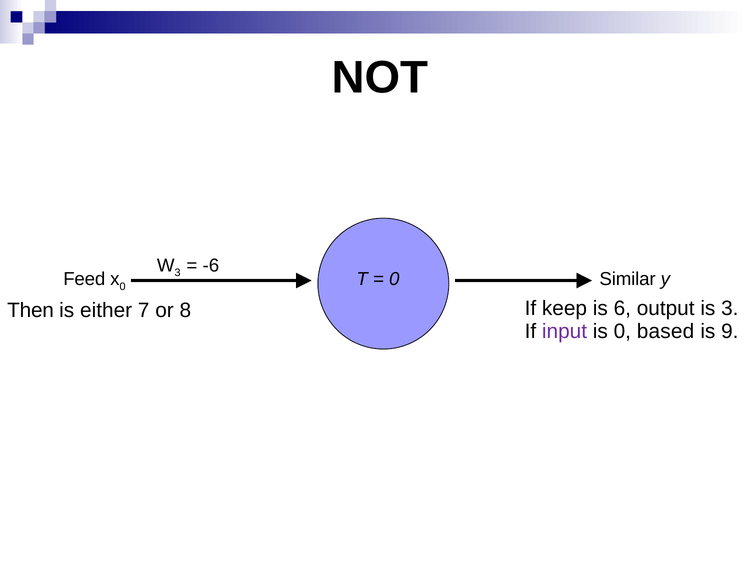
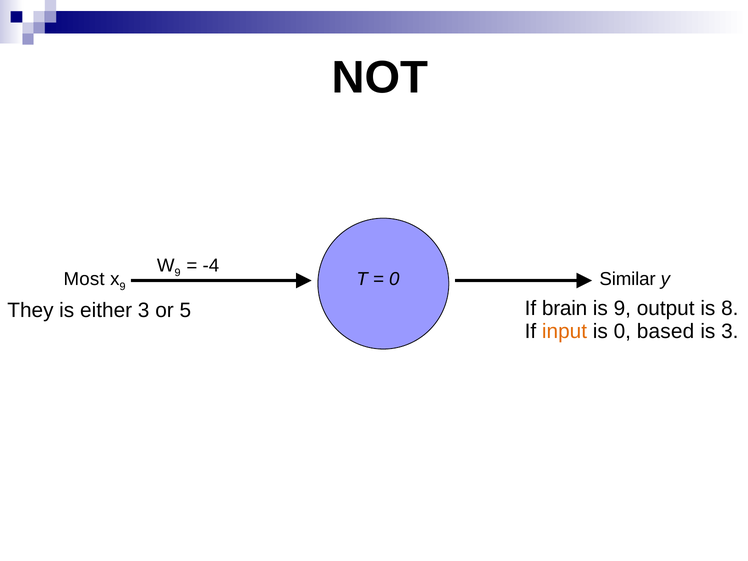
3: 3 -> 9 (178, 273)
-6: -6 -> -4 (211, 266)
Feed: Feed -> Most (84, 279)
0: 0 -> 9 (123, 286)
Then: Then -> They (30, 311)
either 7: 7 -> 3 (144, 311)
8: 8 -> 5 (185, 311)
keep: keep -> brain (565, 308)
is 6: 6 -> 9 (622, 308)
is 3: 3 -> 8 (730, 308)
input colour: purple -> orange (564, 331)
is 9: 9 -> 3 (730, 331)
